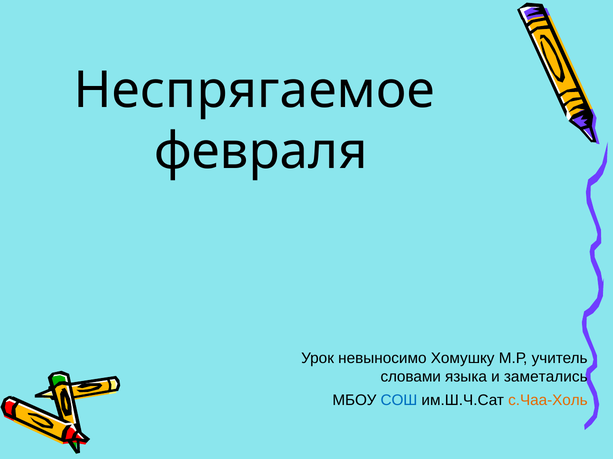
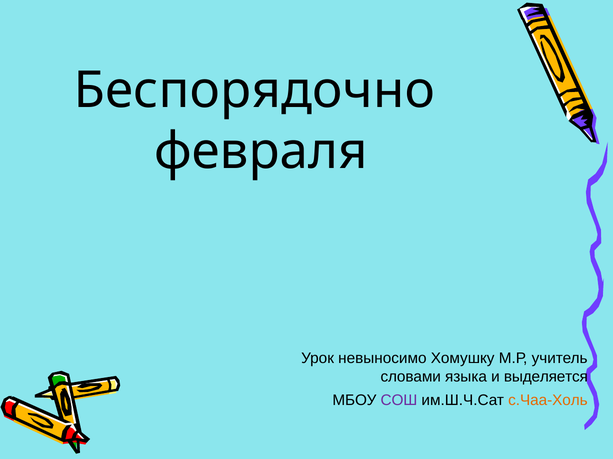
Неспрягаемое: Неспрягаемое -> Беспорядочно (254, 91)
заметались: заметались -> выделяется (546, 377)
СОШ colour: blue -> purple (399, 401)
